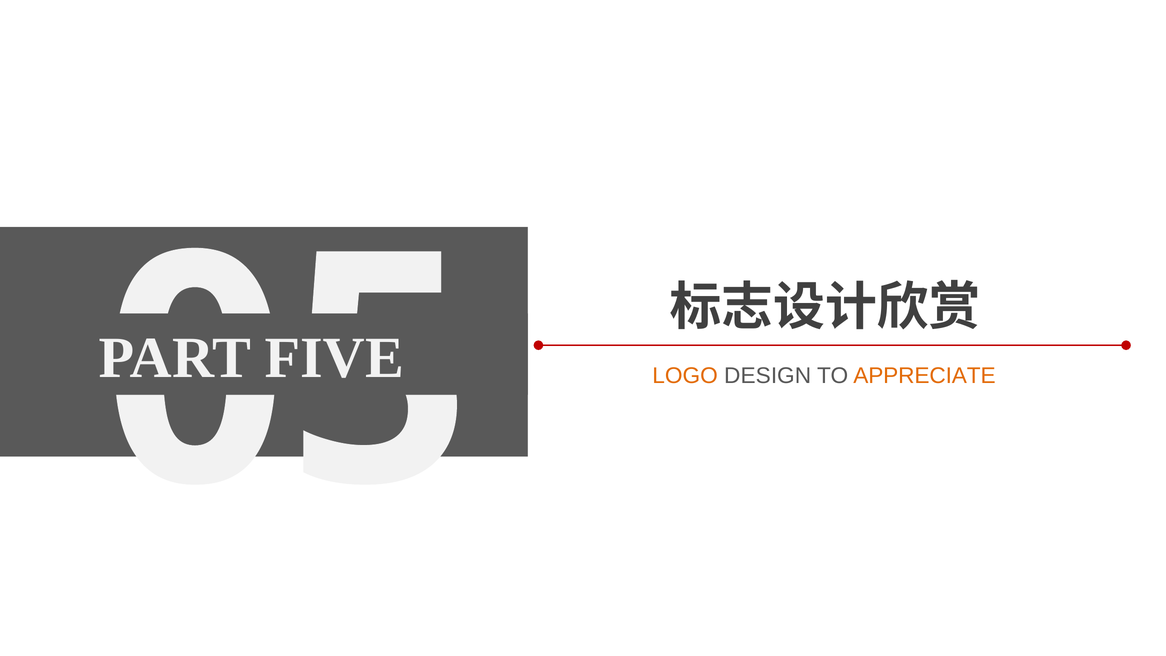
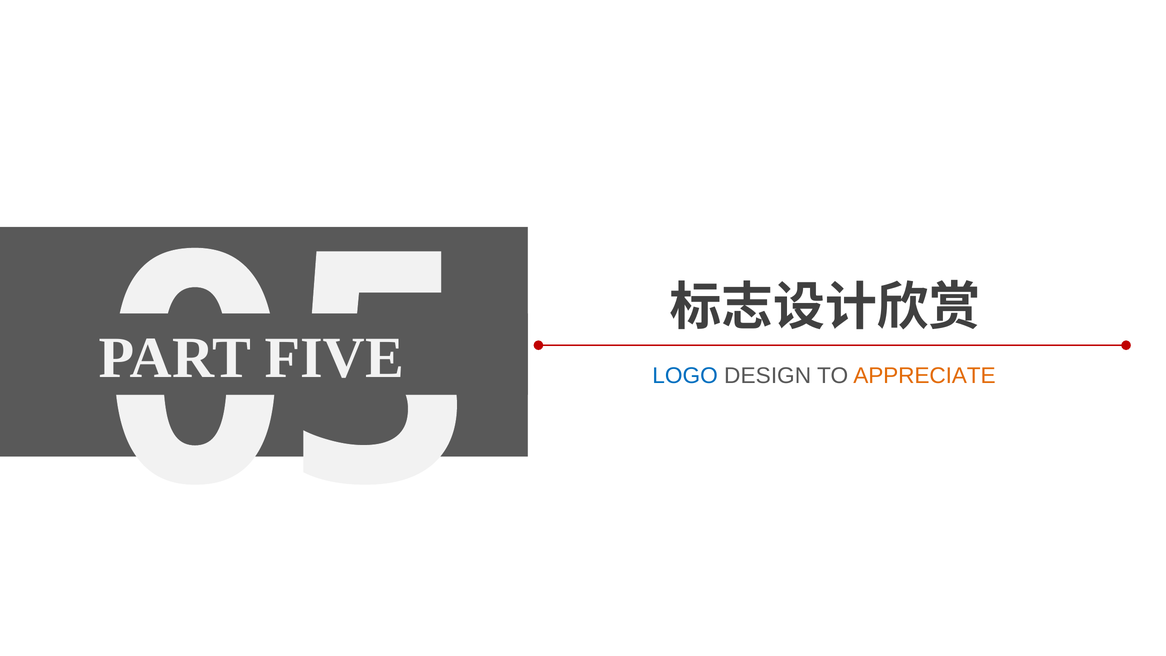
LOGO colour: orange -> blue (685, 376)
